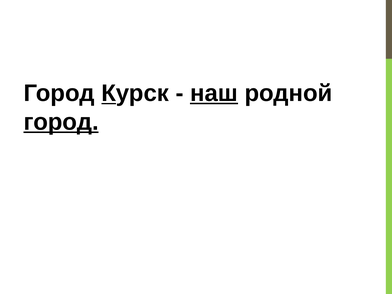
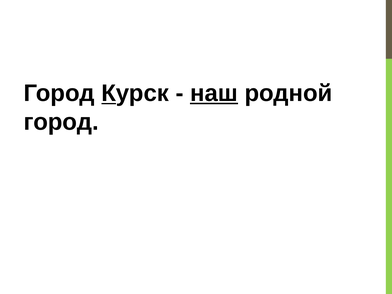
город underline: present -> none (61, 122)
